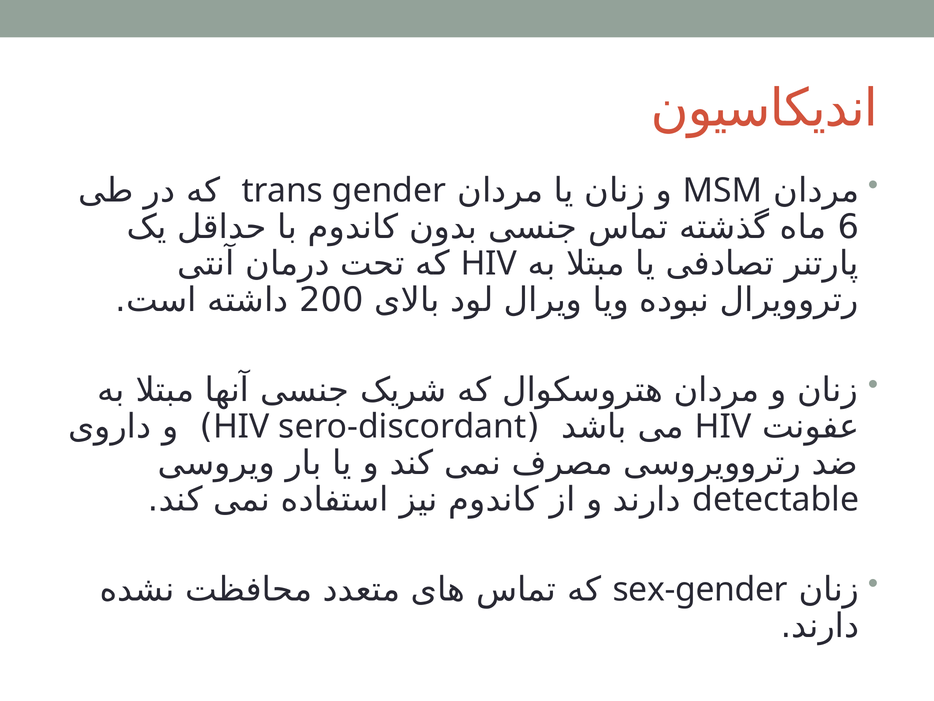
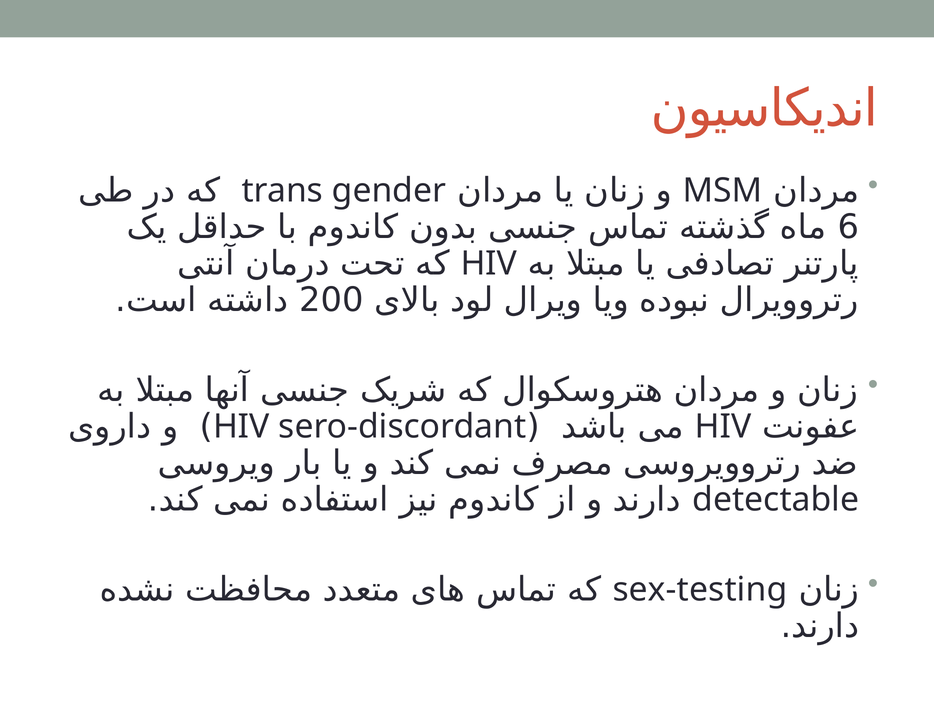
sex-gender: sex-gender -> sex-testing (700, 589)
